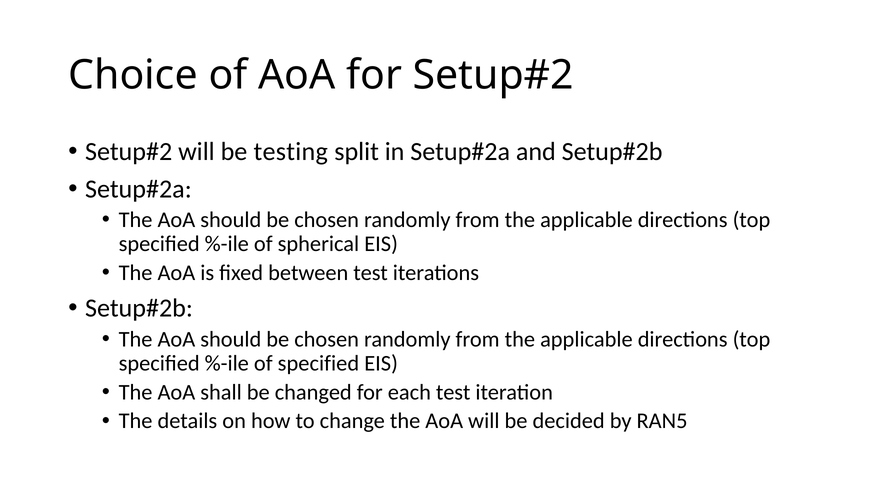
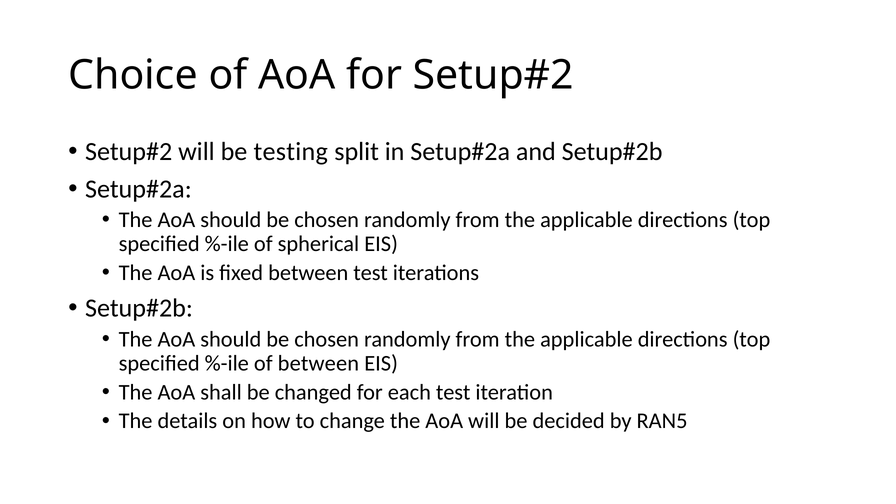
of specified: specified -> between (318, 363)
